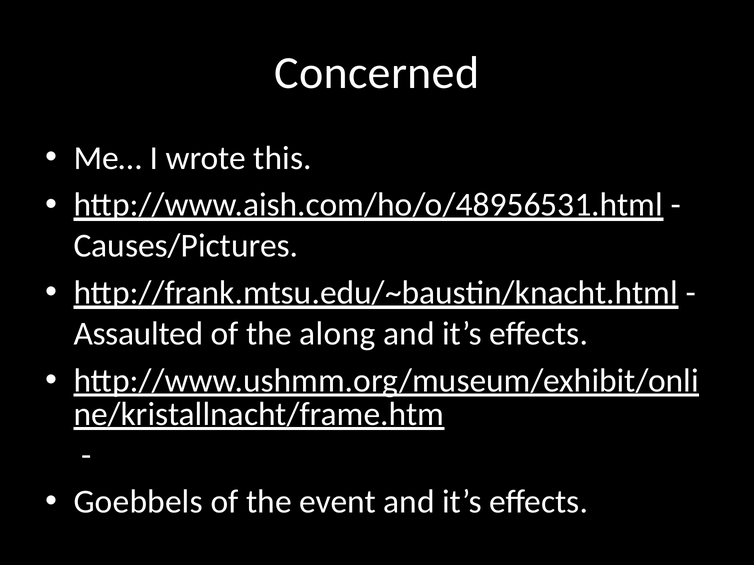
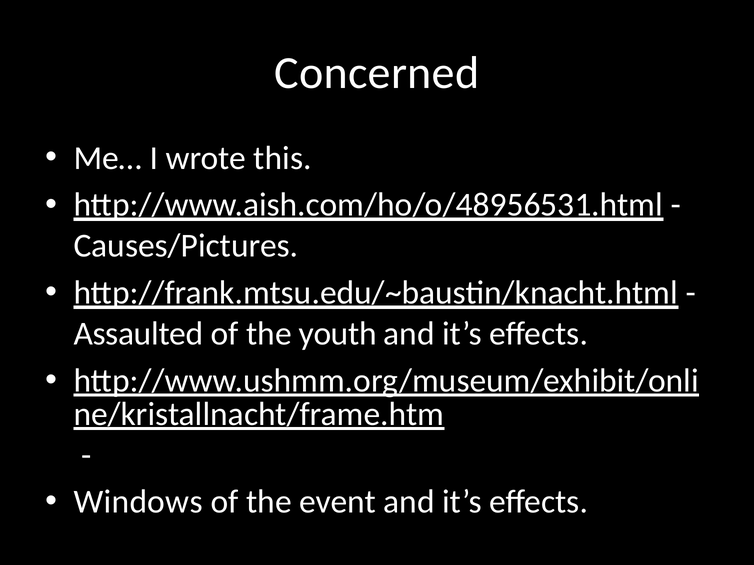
along: along -> youth (338, 334)
Goebbels: Goebbels -> Windows (138, 502)
